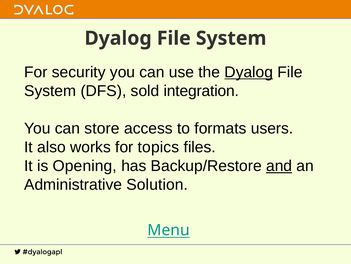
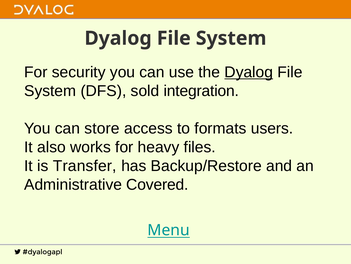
topics: topics -> heavy (159, 147)
Opening: Opening -> Transfer (85, 166)
and underline: present -> none (279, 166)
Solution: Solution -> Covered (157, 184)
